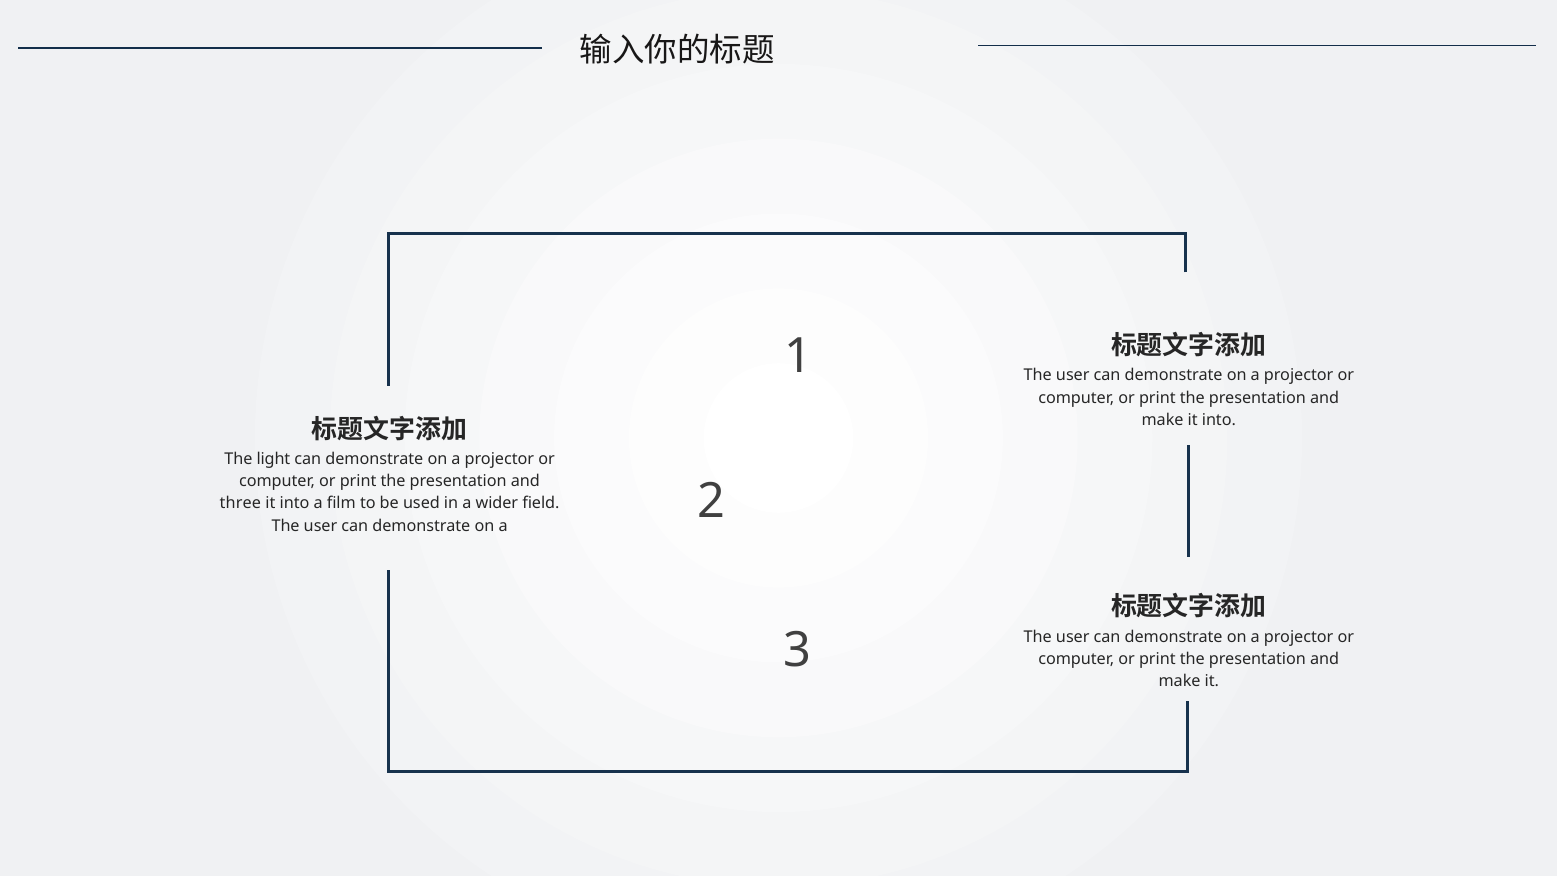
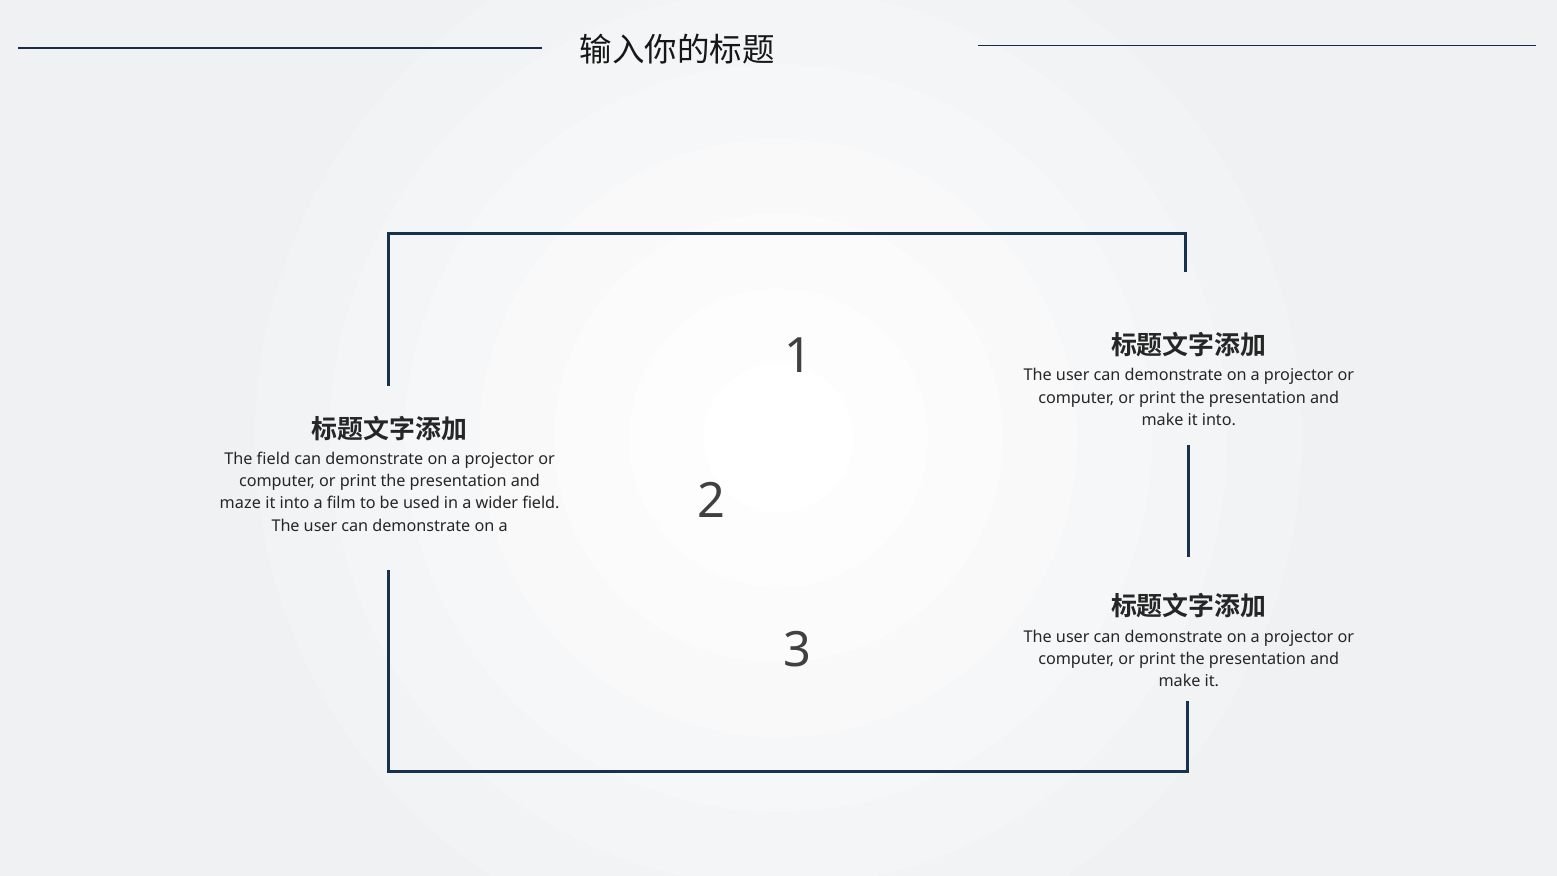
The light: light -> field (273, 459)
three: three -> maze (240, 503)
